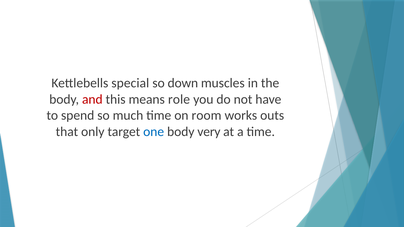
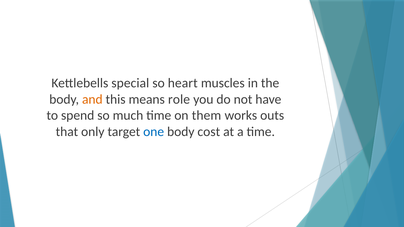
down: down -> heart (183, 83)
and colour: red -> orange (92, 99)
room: room -> them (207, 116)
very: very -> cost (209, 132)
